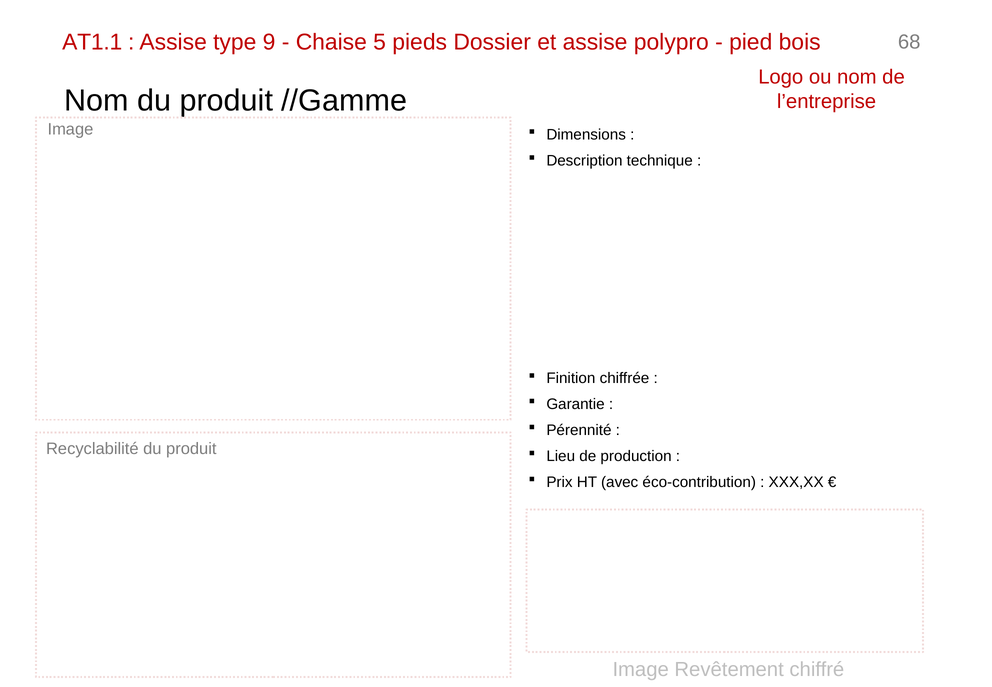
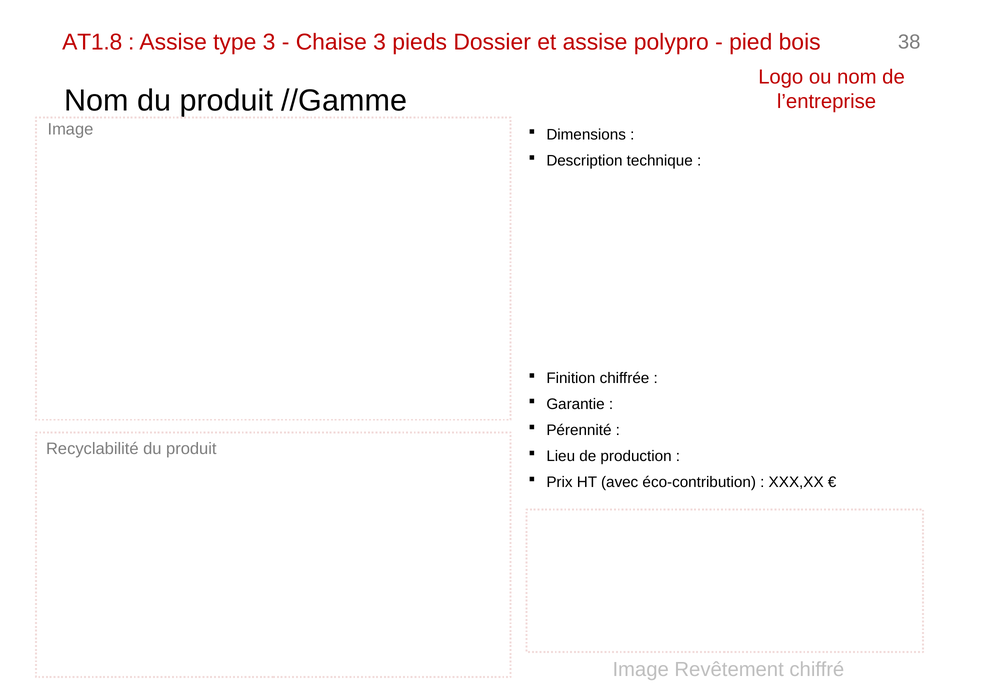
AT1.1: AT1.1 -> AT1.8 (92, 42)
type 9: 9 -> 3 (269, 42)
Chaise 5: 5 -> 3 (380, 42)
68: 68 -> 38 (909, 42)
